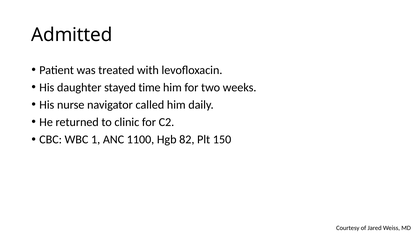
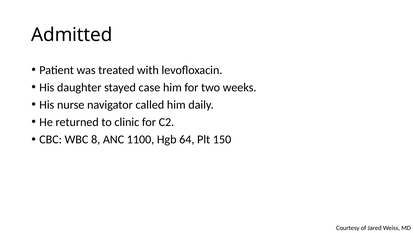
time: time -> case (149, 87)
1: 1 -> 8 (96, 139)
82: 82 -> 64 (187, 139)
